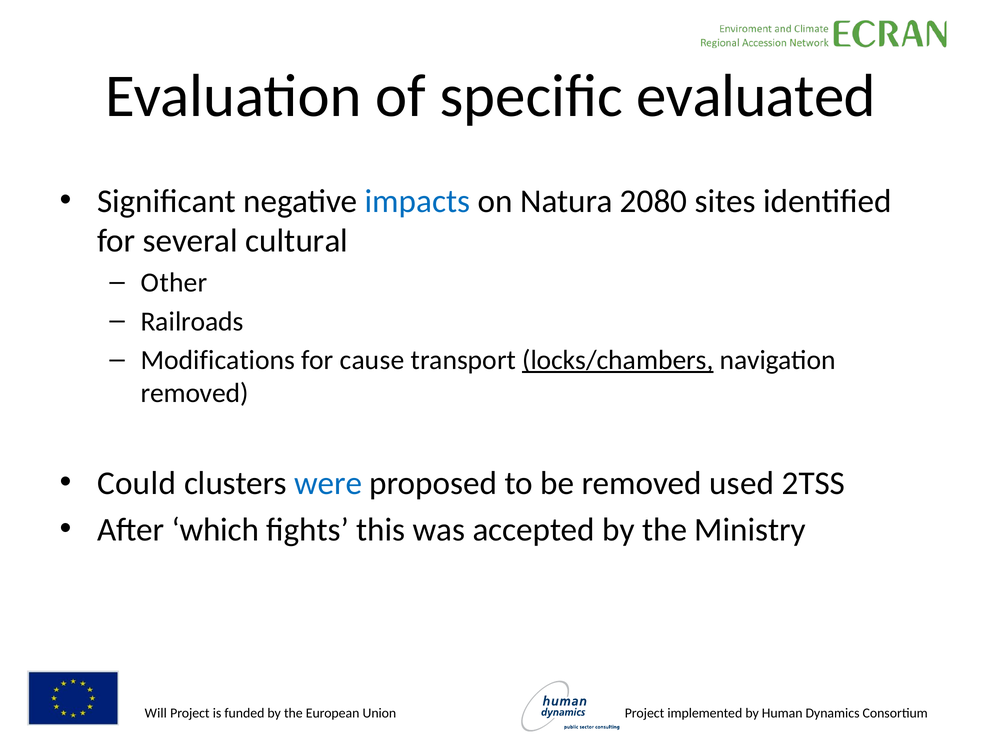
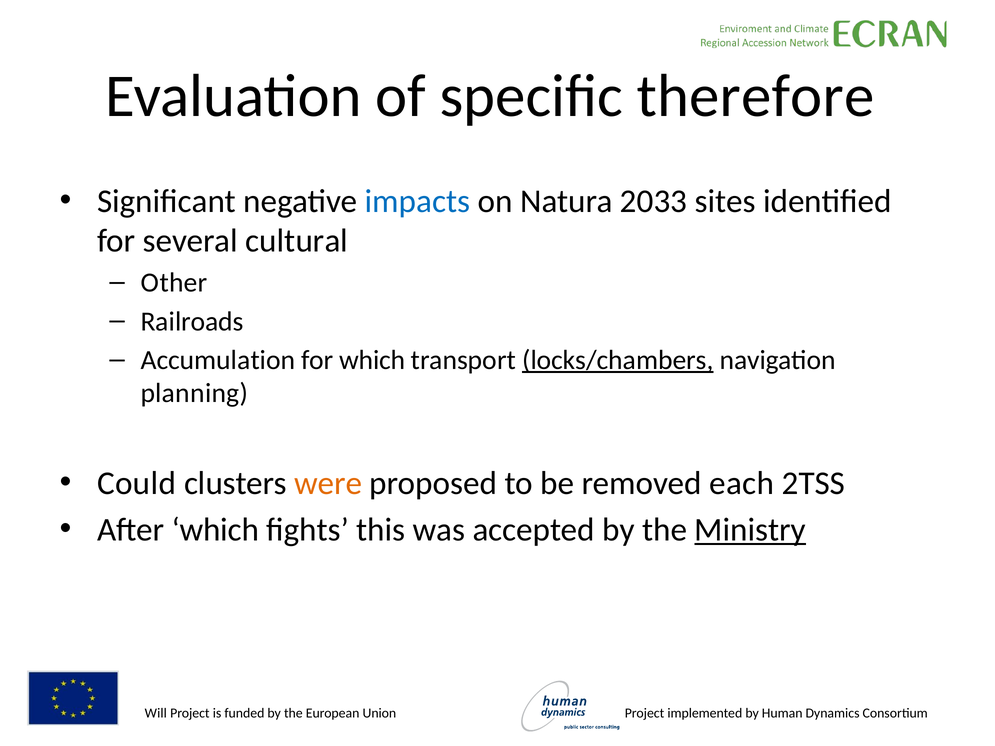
evaluated: evaluated -> therefore (756, 96)
2080: 2080 -> 2033 (654, 201)
Modifications: Modifications -> Accumulation (218, 360)
for cause: cause -> which (372, 360)
removed: removed -> planning (194, 393)
were colour: blue -> orange (328, 483)
used: used -> each (742, 483)
Ministry underline: none -> present (750, 530)
